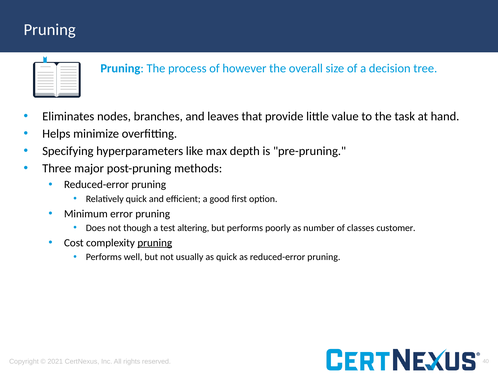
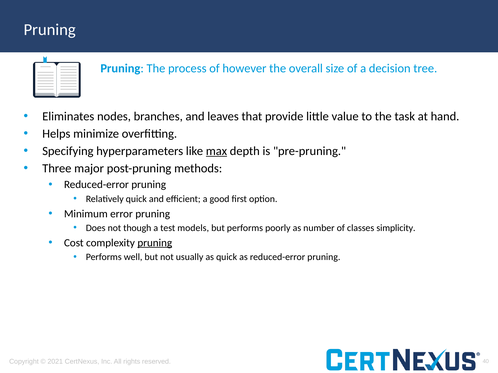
max underline: none -> present (216, 151)
altering: altering -> models (193, 228)
customer: customer -> simplicity (396, 228)
